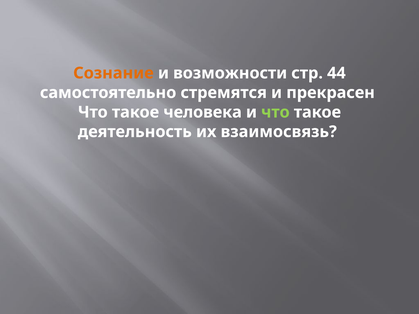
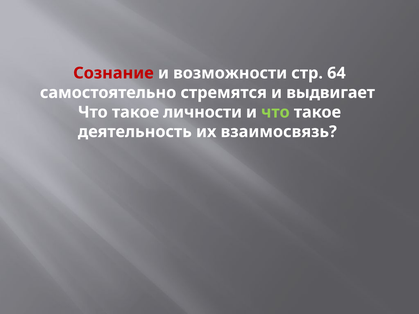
Сознание colour: orange -> red (113, 73)
44: 44 -> 64 (336, 73)
прекрасен: прекрасен -> выдвигает (331, 93)
человека: человека -> личности (203, 112)
